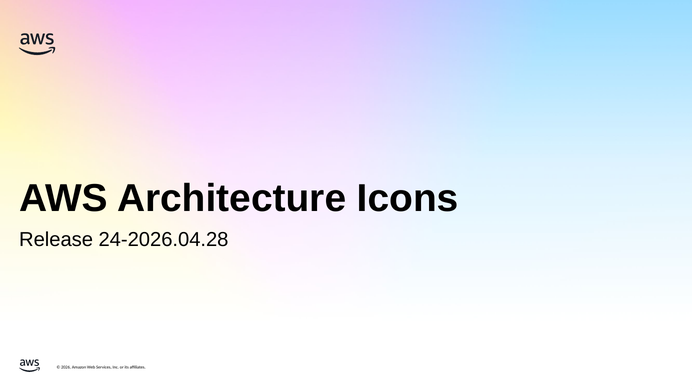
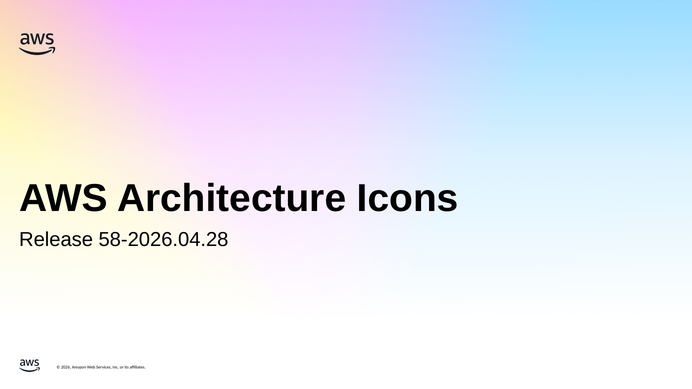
24-2026.04.28: 24-2026.04.28 -> 58-2026.04.28 (164, 240)
